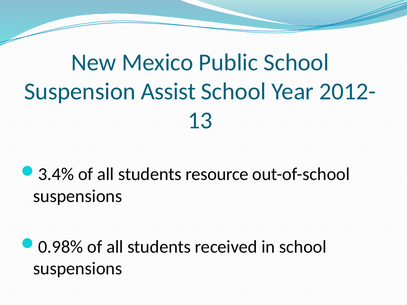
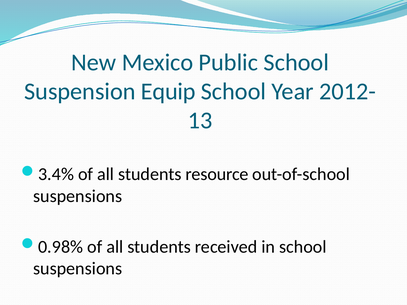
Assist: Assist -> Equip (168, 92)
